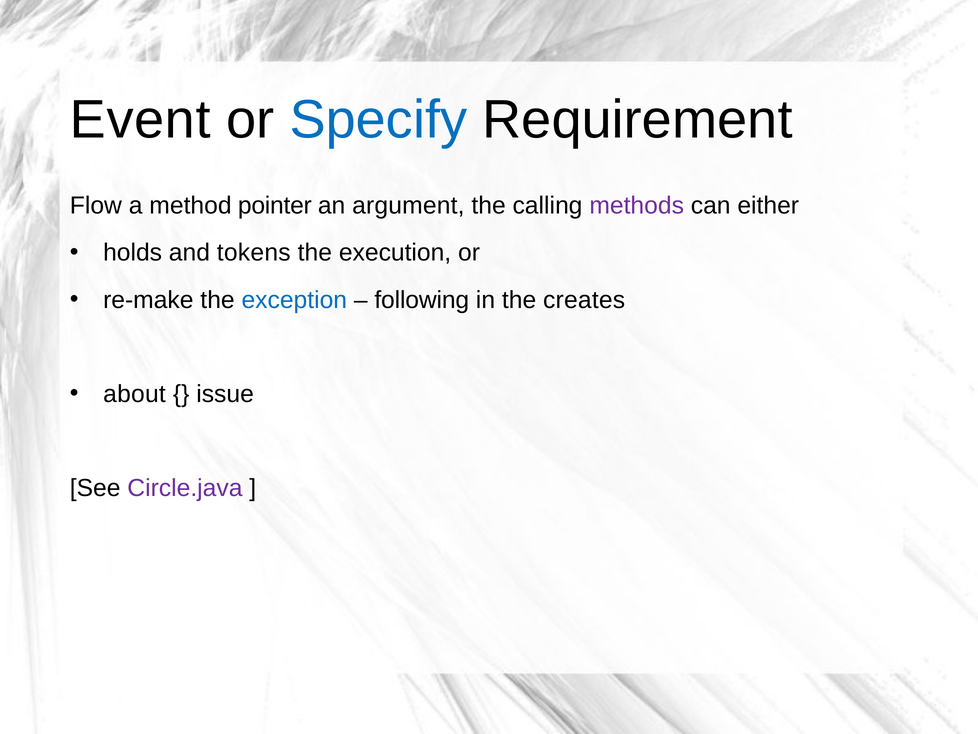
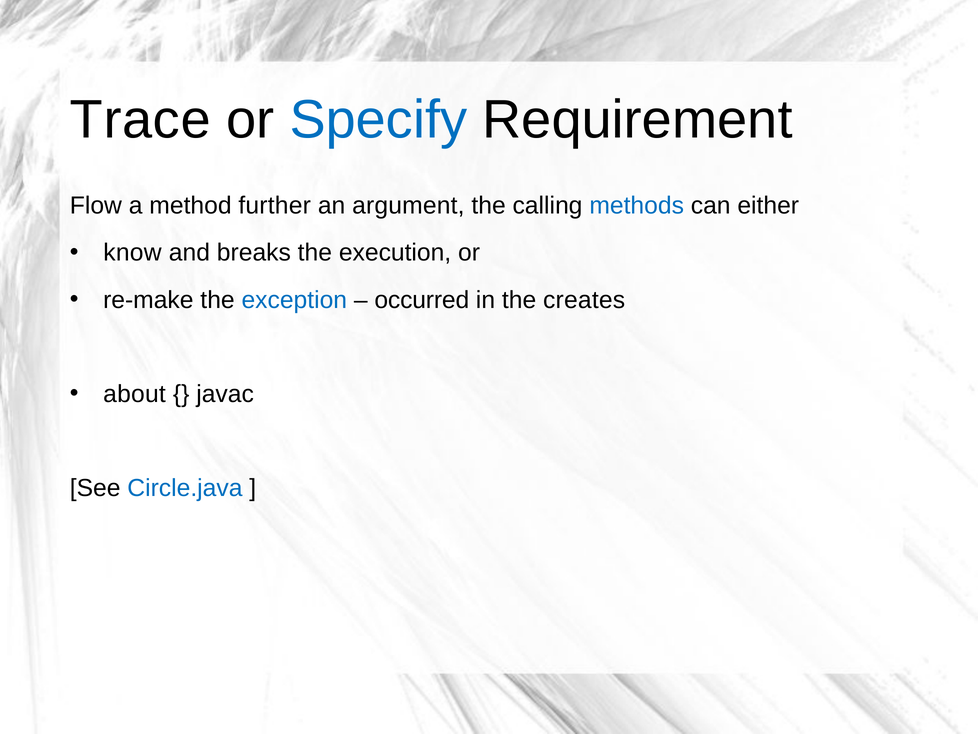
Event: Event -> Trace (140, 120)
pointer: pointer -> further (275, 206)
methods colour: purple -> blue (637, 206)
holds: holds -> know (132, 253)
tokens: tokens -> breaks (254, 253)
following: following -> occurred (422, 300)
issue: issue -> javac (225, 394)
Circle.java colour: purple -> blue (185, 488)
